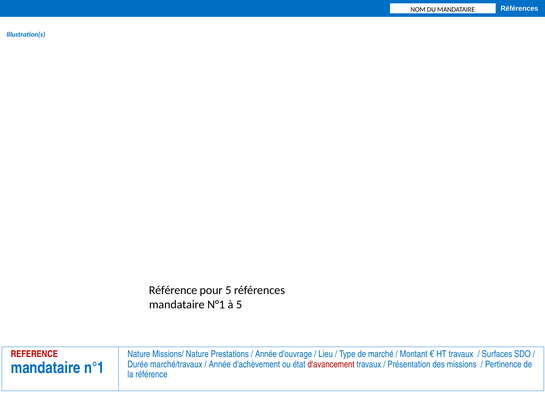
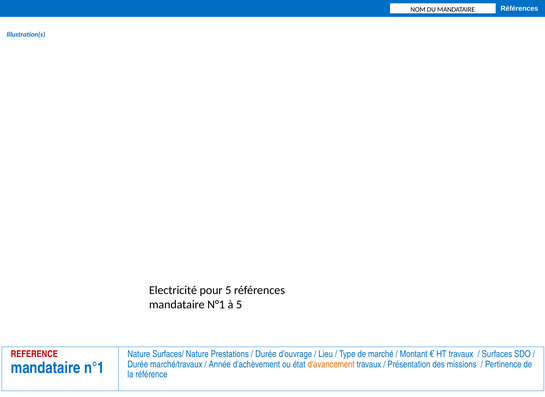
Référence: Référence -> Electricité (173, 290)
Missions/: Missions/ -> Surfaces/ (168, 354)
Année: Année -> Durée (266, 354)
d'avancement colour: red -> orange (331, 364)
